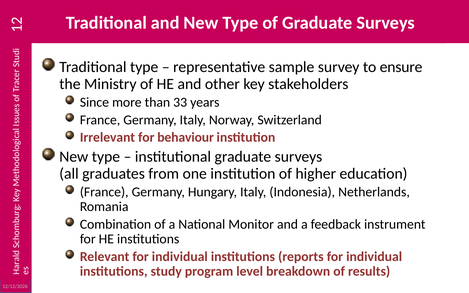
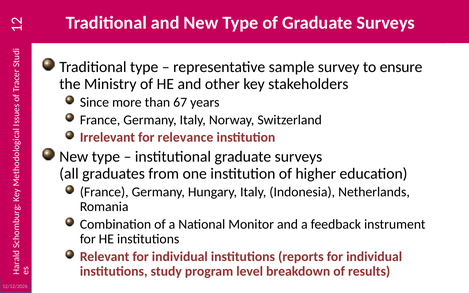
33: 33 -> 67 (180, 102)
behaviour: behaviour -> relevance (185, 137)
